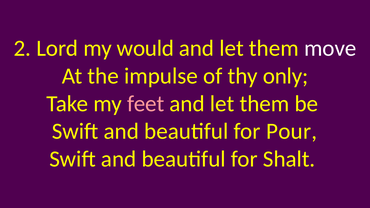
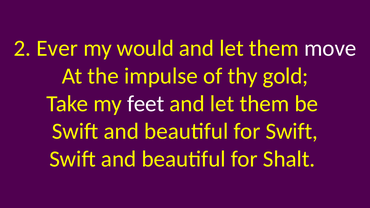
Lord: Lord -> Ever (57, 48)
only: only -> gold (286, 76)
feet colour: pink -> white (146, 104)
for Pour: Pour -> Swift (292, 131)
